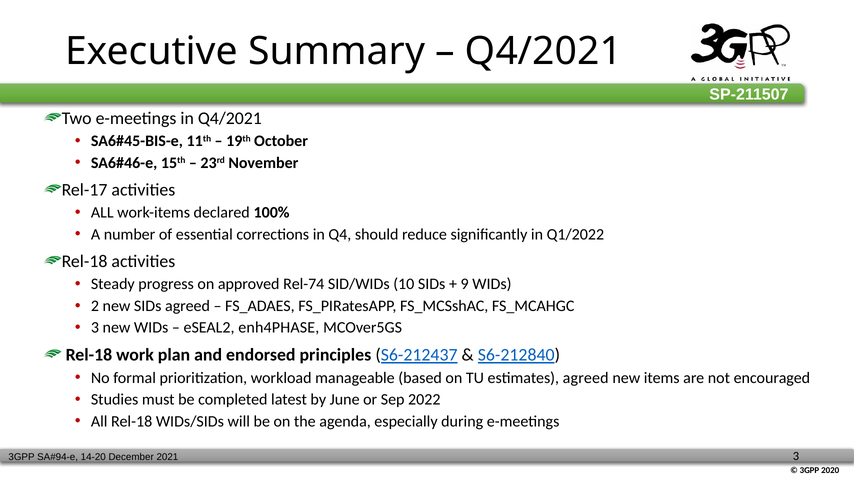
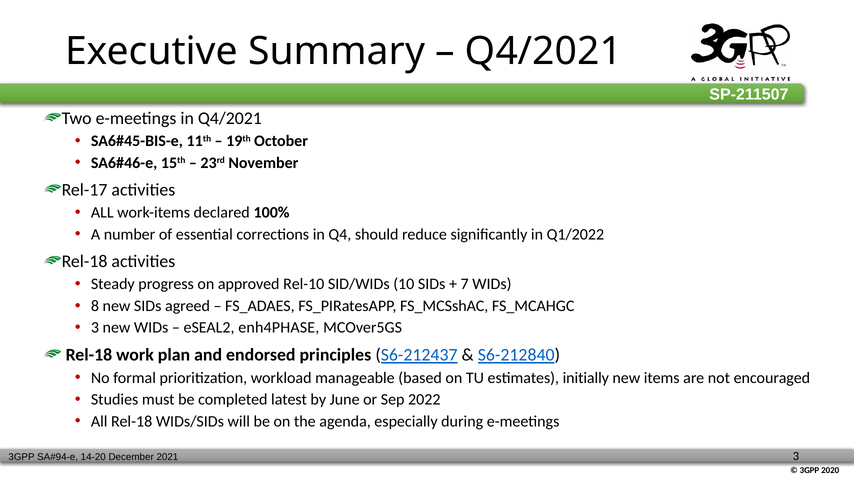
Rel-74: Rel-74 -> Rel-10 (304, 284)
9: 9 -> 7 (465, 284)
2: 2 -> 8 (95, 306)
estimates agreed: agreed -> initially (586, 378)
